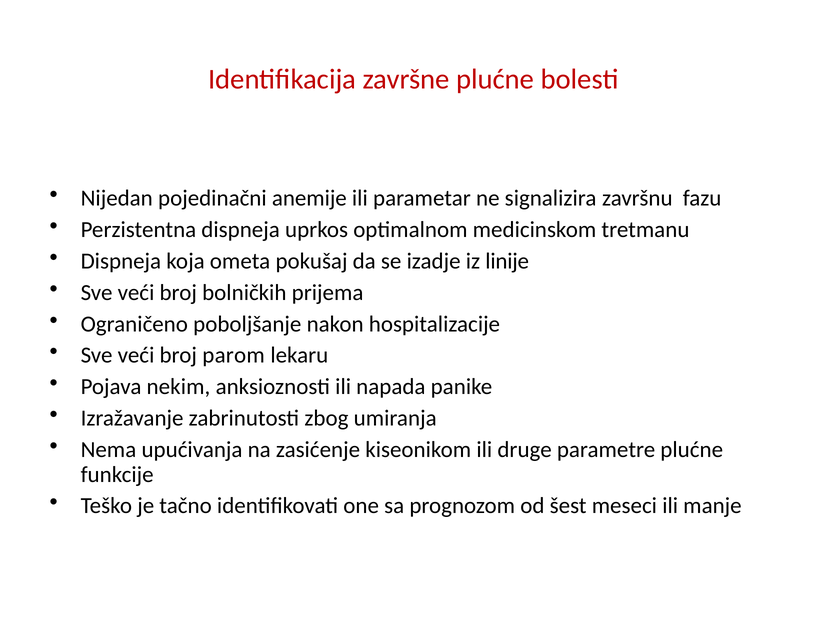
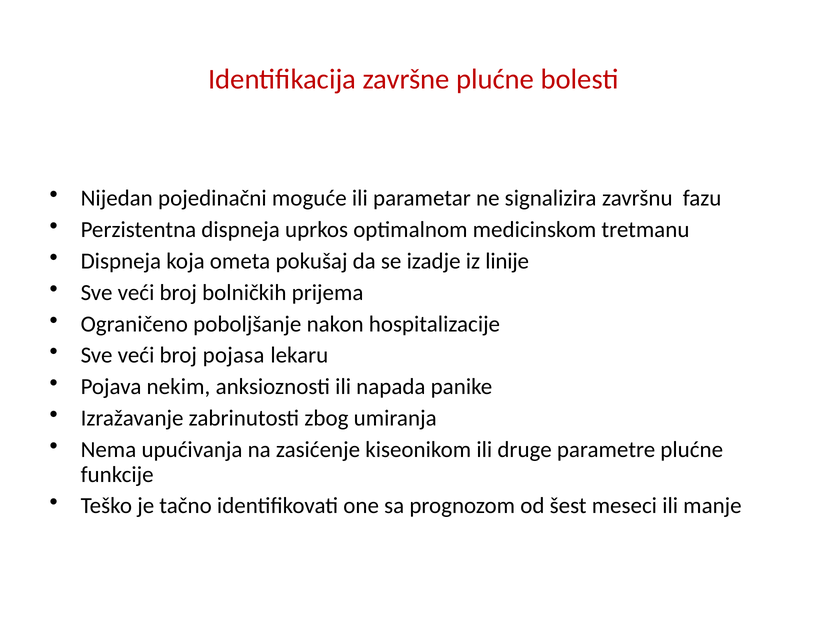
anemije: anemije -> moguće (309, 198)
parom: parom -> pojasa (234, 356)
